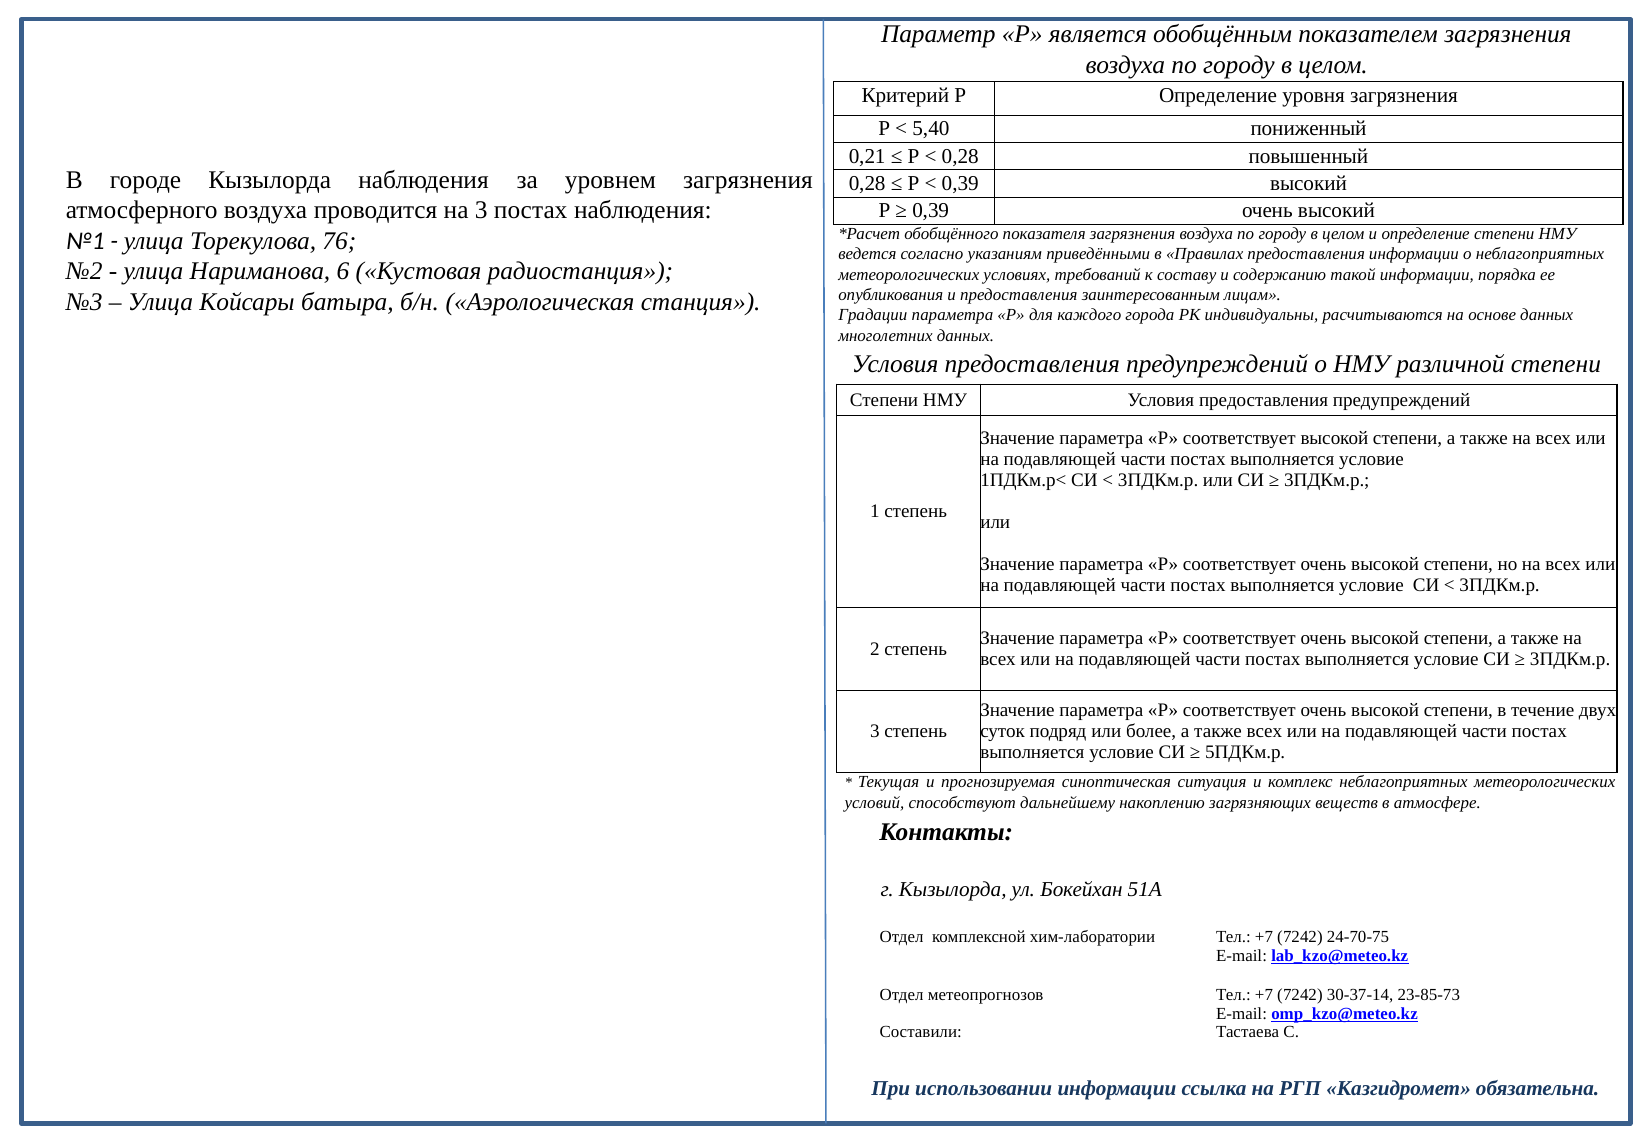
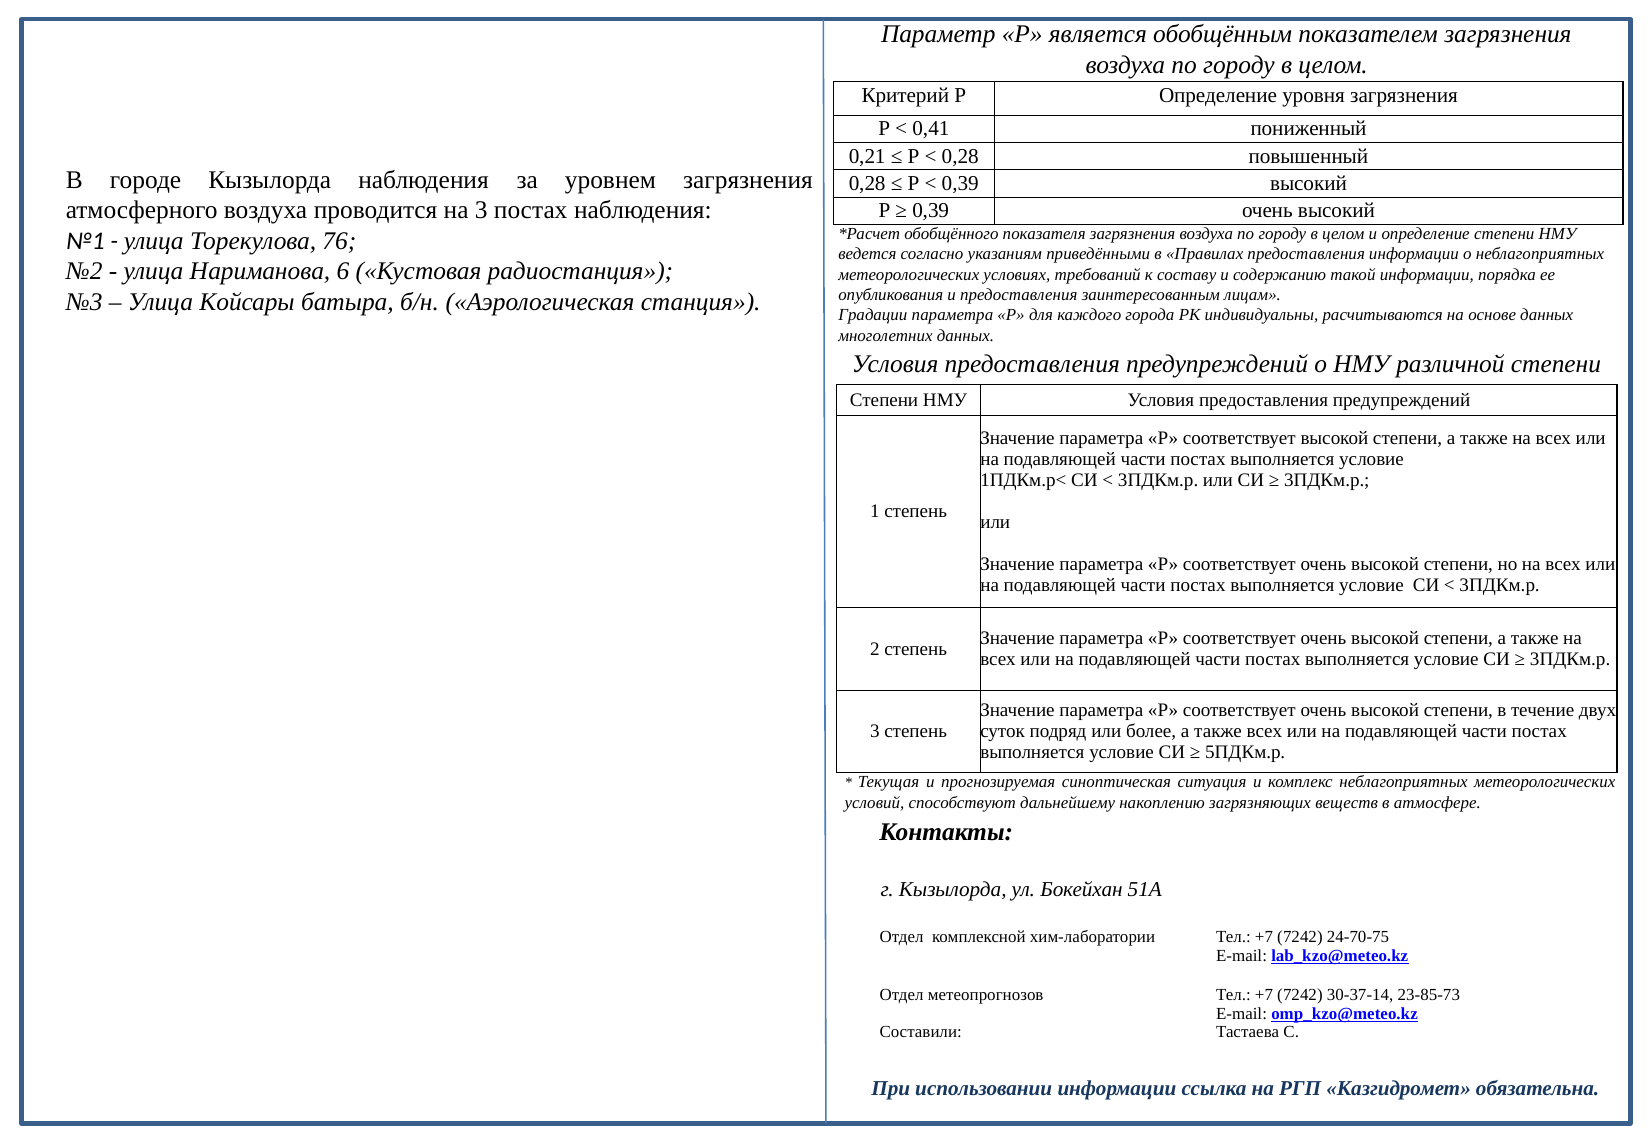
5,40: 5,40 -> 0,41 (931, 129)
